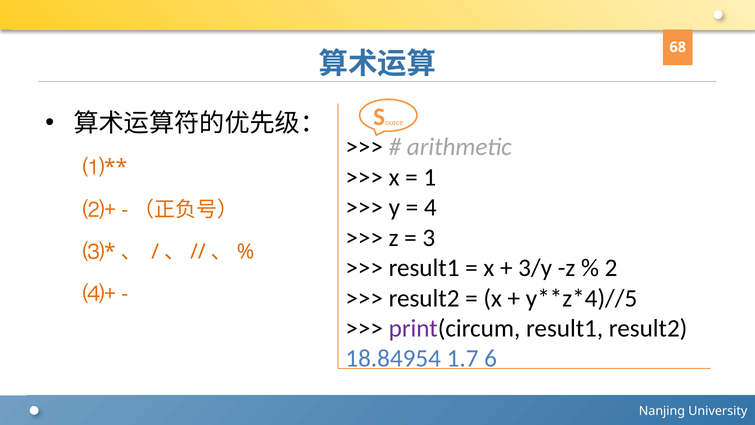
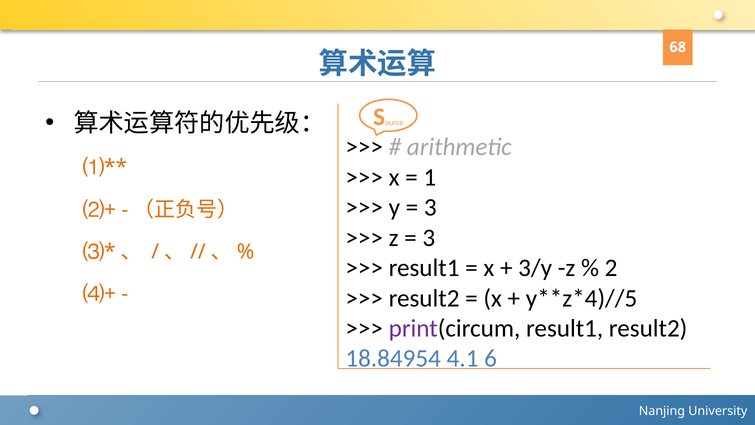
4: 4 -> 3 (430, 207)
1.7: 1.7 -> 4.1 (463, 358)
